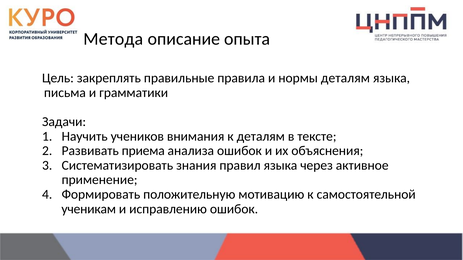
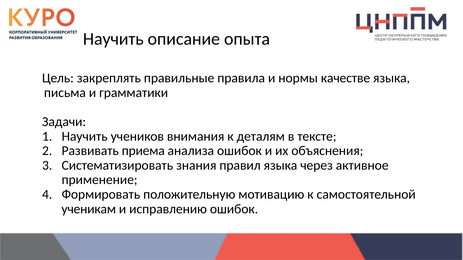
Метода: Метода -> Научить (113, 39)
нормы деталям: деталям -> качестве (346, 78)
